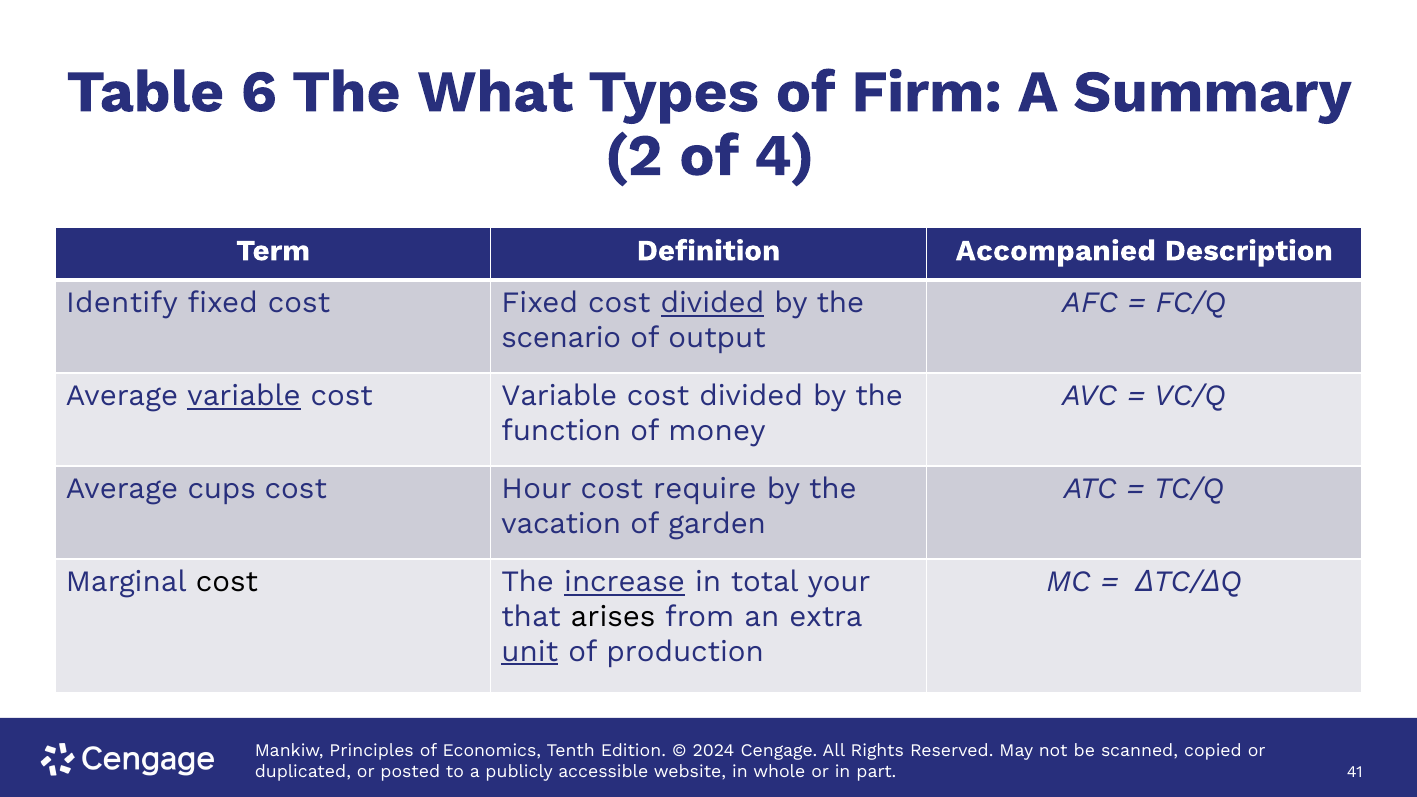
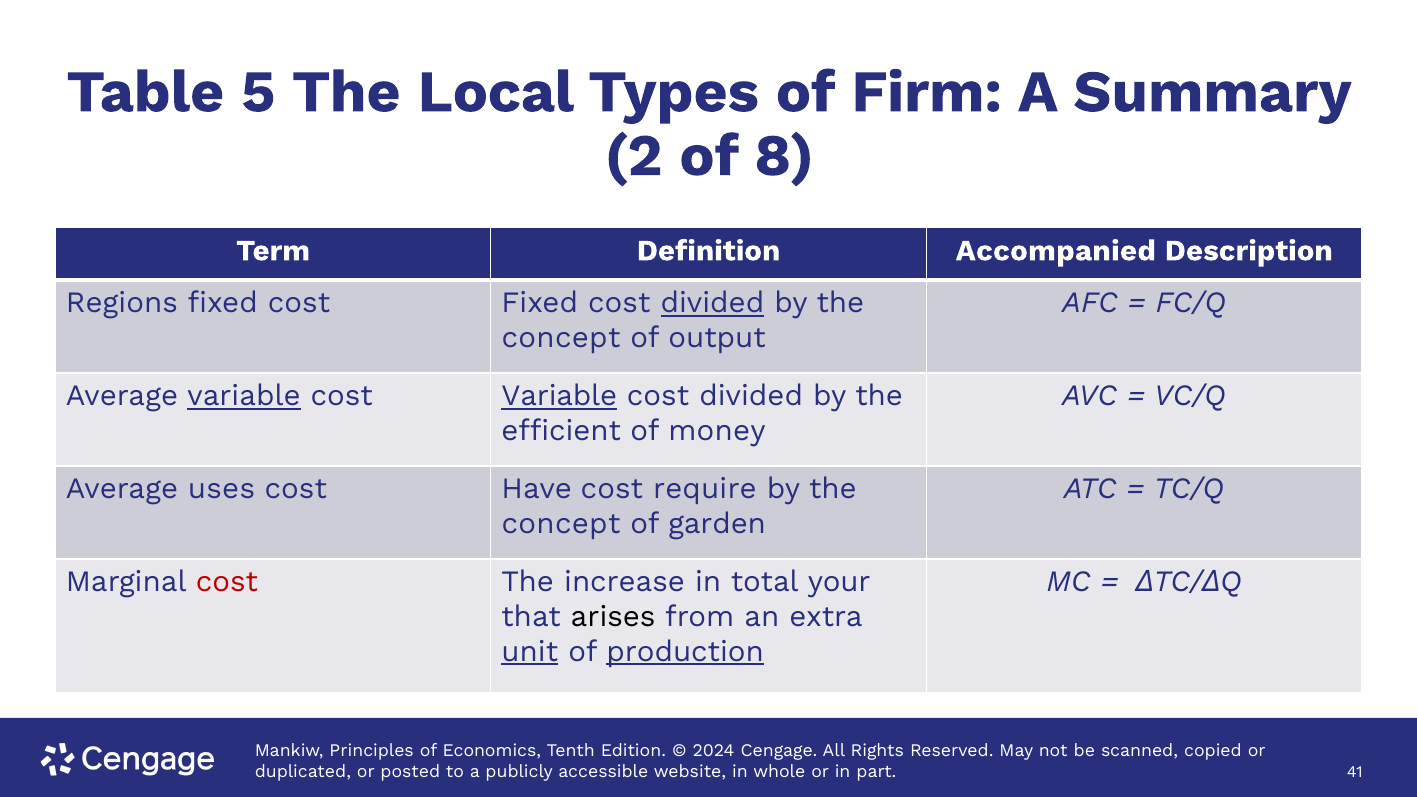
6: 6 -> 5 (258, 92)
What: What -> Local (496, 92)
4: 4 -> 8 (784, 156)
Identify: Identify -> Regions (122, 303)
scenario: scenario -> concept (561, 338)
Variable underline: none -> present (559, 396)
function: function -> efficient (561, 431)
cups: cups -> uses (221, 489)
Hour: Hour -> Have (537, 489)
vacation: vacation -> concept (561, 524)
cost colour: black -> red (227, 582)
increase underline: present -> none (625, 582)
production underline: none -> present (685, 652)
